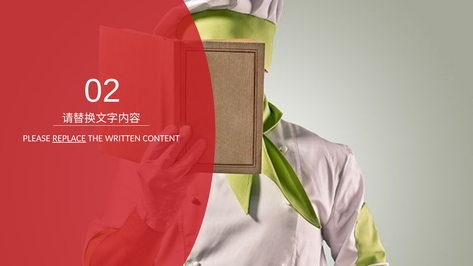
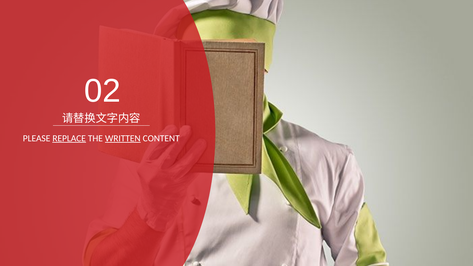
WRITTEN underline: none -> present (123, 138)
